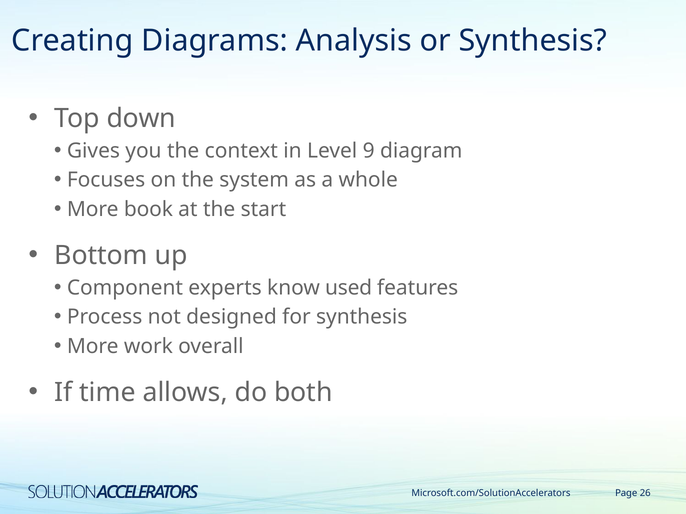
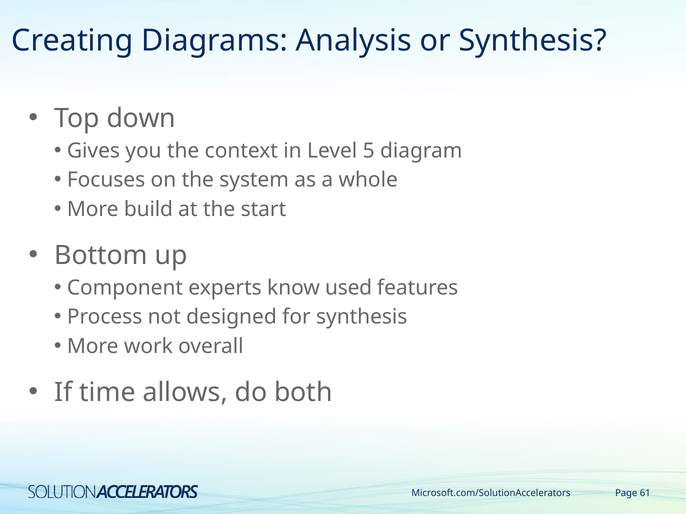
9: 9 -> 5 (369, 151)
book: book -> build (148, 210)
26: 26 -> 61 (645, 494)
